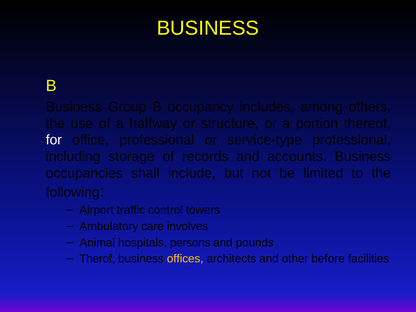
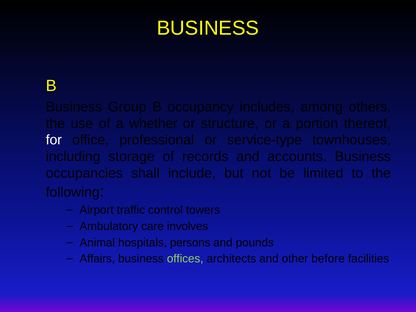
halfway: halfway -> whether (153, 123)
service-type professional: professional -> townhouses (352, 140)
Therof: Therof -> Affairs (97, 259)
offices colour: yellow -> light green (185, 259)
